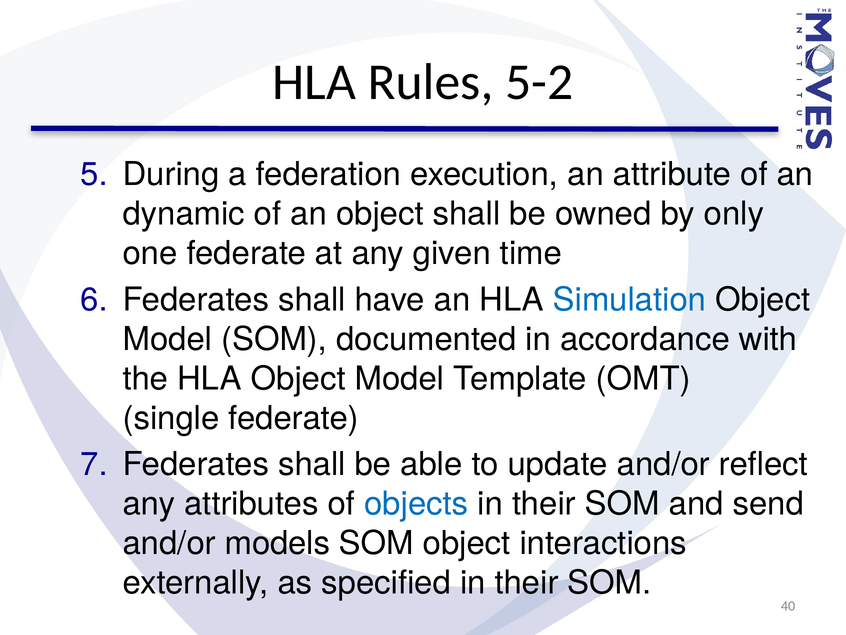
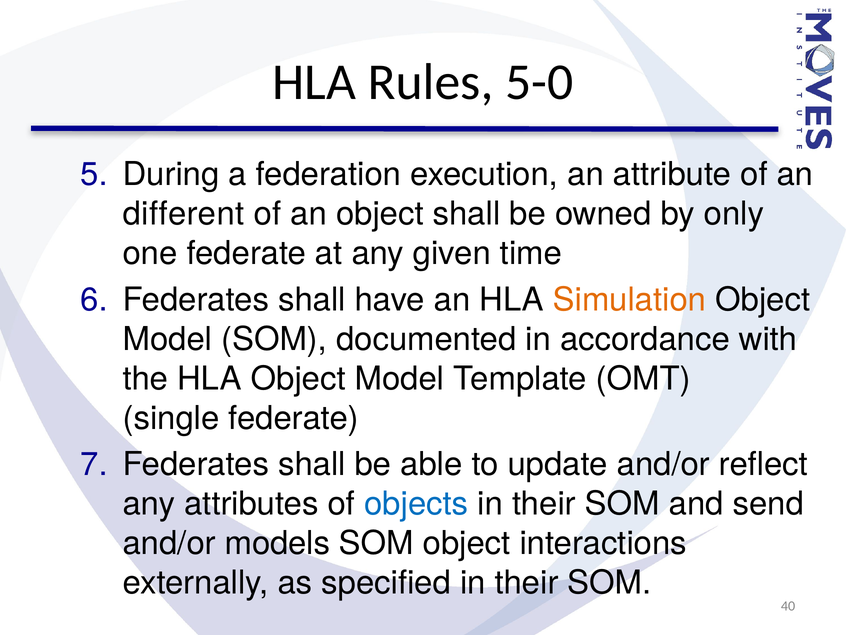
5-2: 5-2 -> 5-0 (539, 82)
dynamic: dynamic -> different (184, 214)
Simulation colour: blue -> orange (630, 299)
